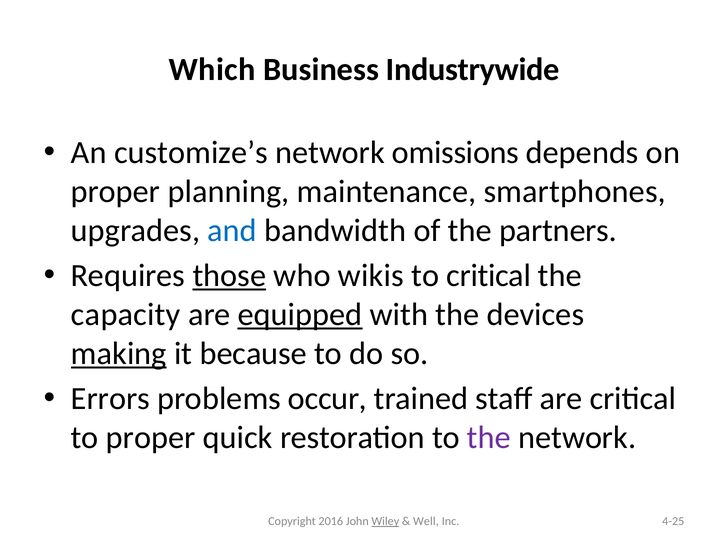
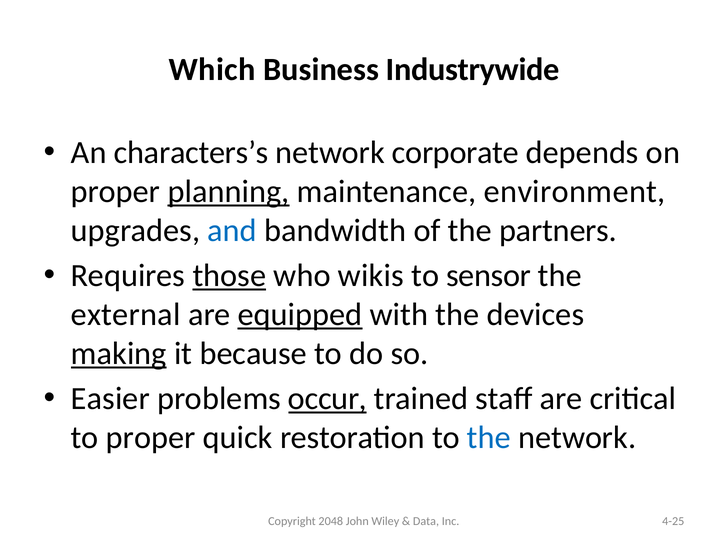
customize’s: customize’s -> characters’s (191, 153)
omissions: omissions -> corporate (456, 153)
planning underline: none -> present (228, 192)
smartphones: smartphones -> environment (575, 192)
to critical: critical -> sensor (489, 276)
capacity: capacity -> external (126, 315)
Errors: Errors -> Easier (110, 399)
occur underline: none -> present (327, 399)
the colour: purple -> blue (489, 438)
2016: 2016 -> 2048 (331, 521)
Wiley underline: present -> none (385, 521)
Well: Well -> Data (426, 521)
